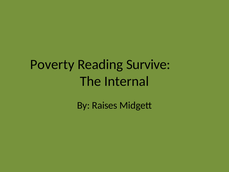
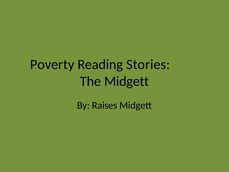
Survive: Survive -> Stories (148, 64)
The Internal: Internal -> Midgett (127, 81)
